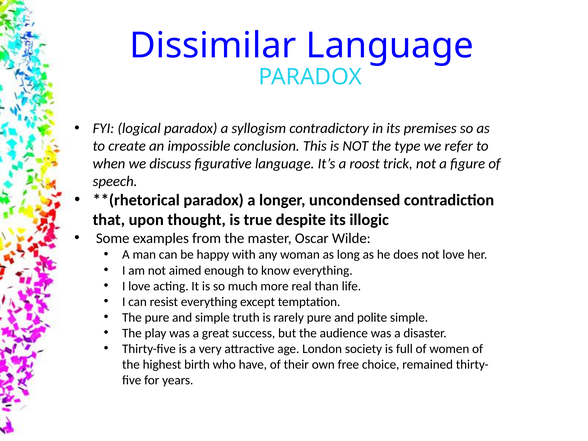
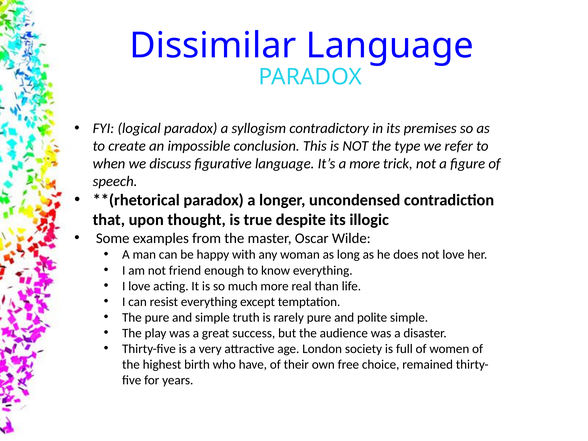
a roost: roost -> more (365, 164)
aimed: aimed -> friend (185, 270)
